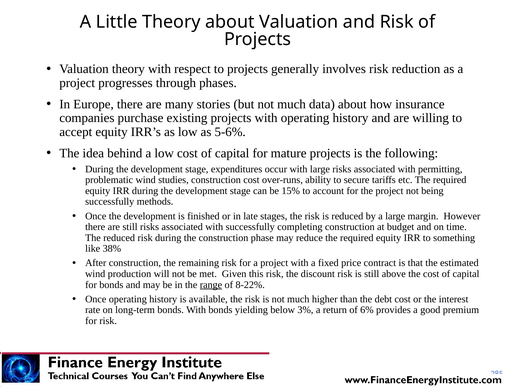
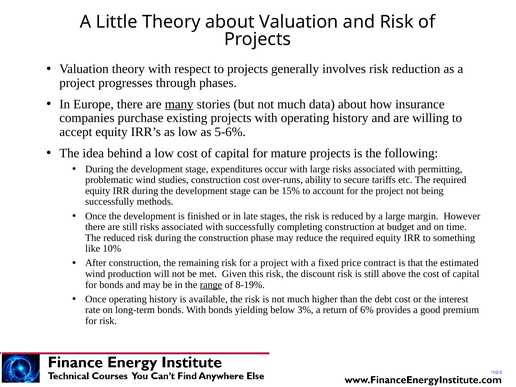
many underline: none -> present (179, 104)
38%: 38% -> 10% (112, 249)
8-22%: 8-22% -> 8-19% (250, 285)
